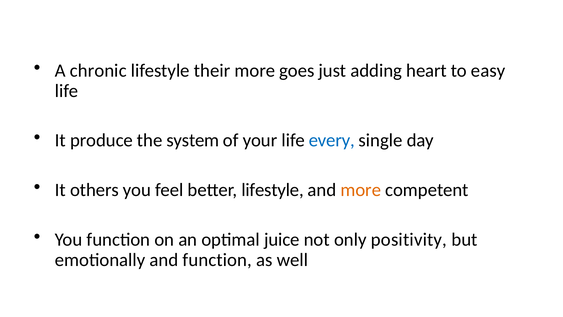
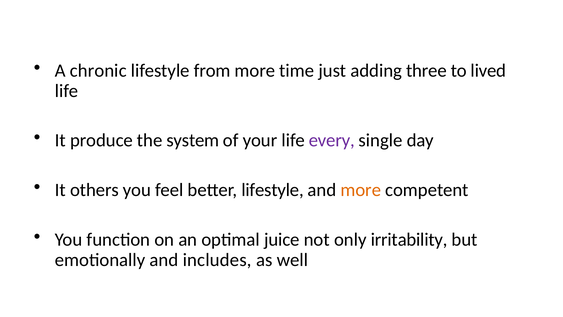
their: their -> from (212, 71)
goes: goes -> time (297, 71)
heart: heart -> three (426, 71)
easy: easy -> lived (488, 71)
every colour: blue -> purple (332, 140)
positivity: positivity -> irritability (409, 239)
and function: function -> includes (217, 260)
